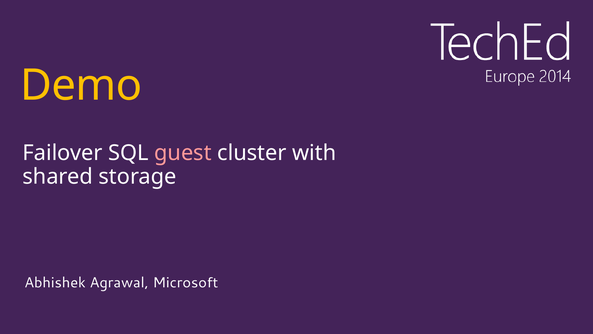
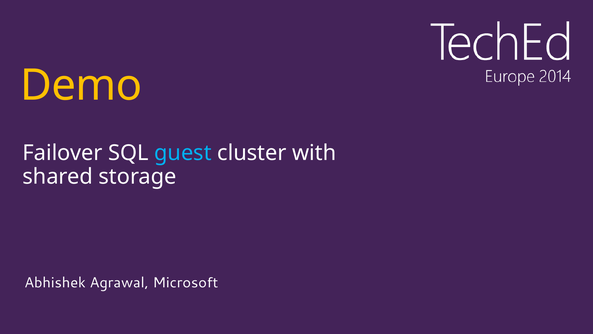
guest colour: pink -> light blue (183, 153)
